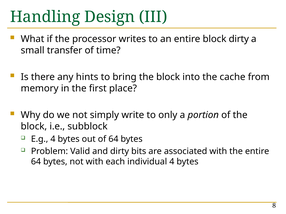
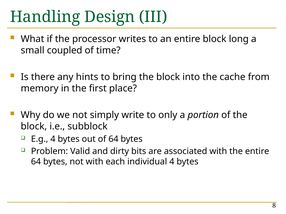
block dirty: dirty -> long (239, 39)
transfer: transfer -> coupled (65, 50)
